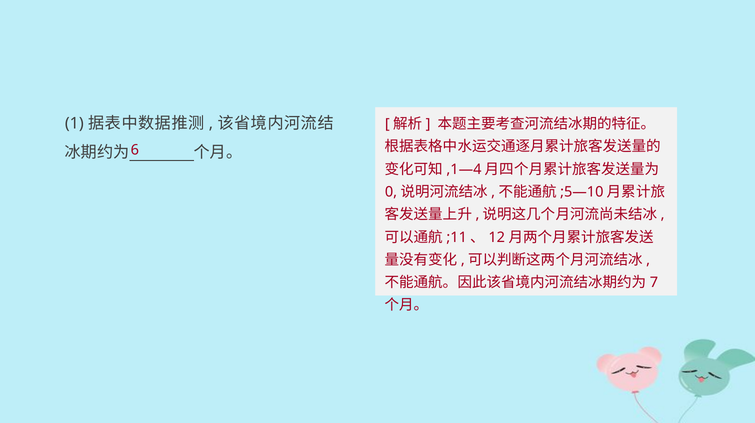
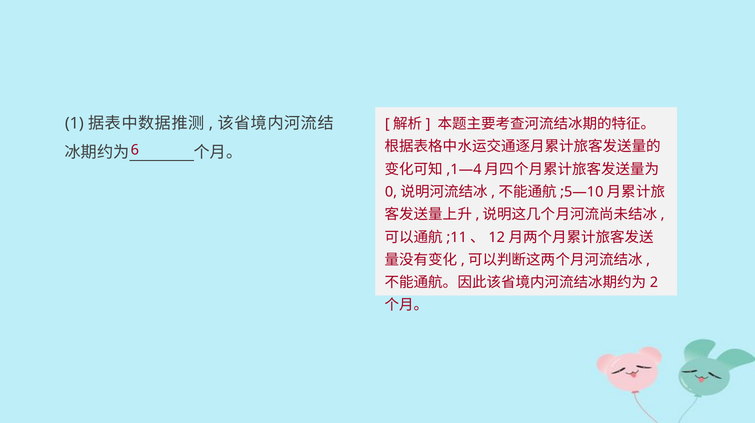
7: 7 -> 2 (654, 283)
